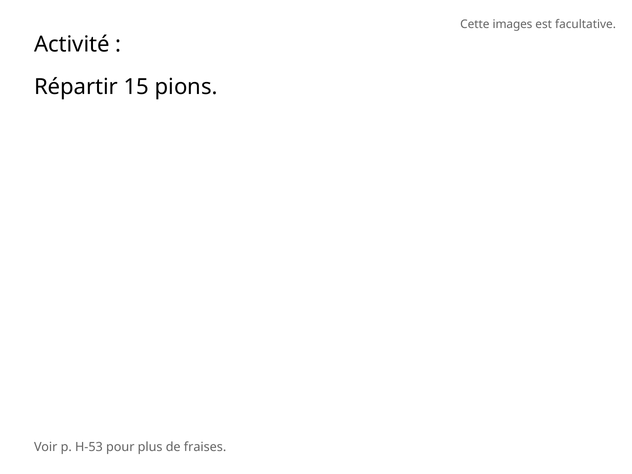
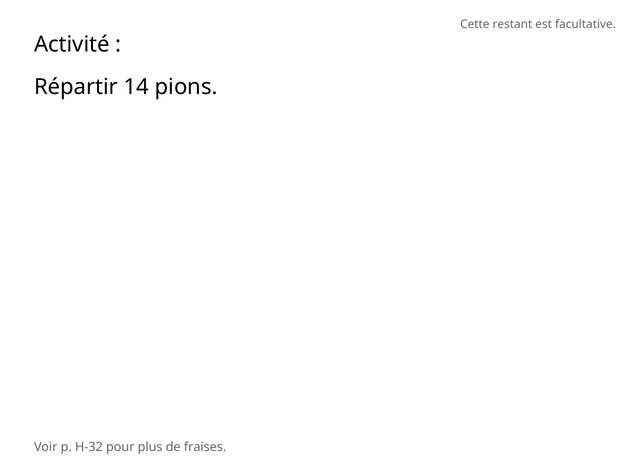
images: images -> restant (512, 24)
15: 15 -> 14 (136, 87)
H-53: H-53 -> H-32 (89, 447)
